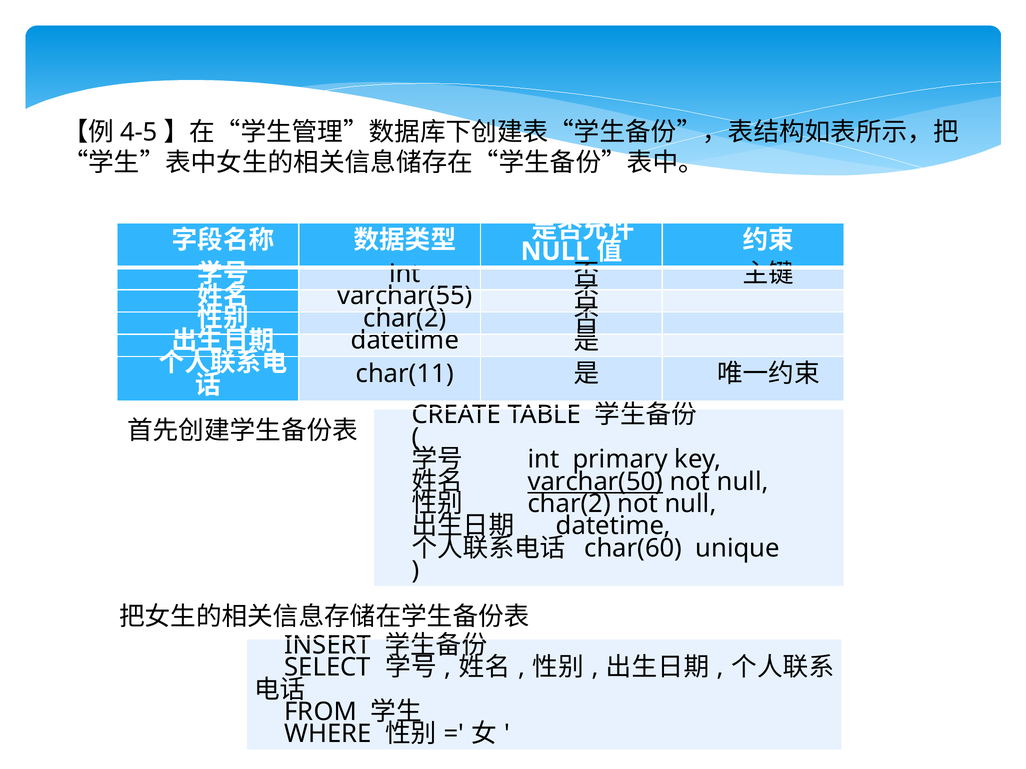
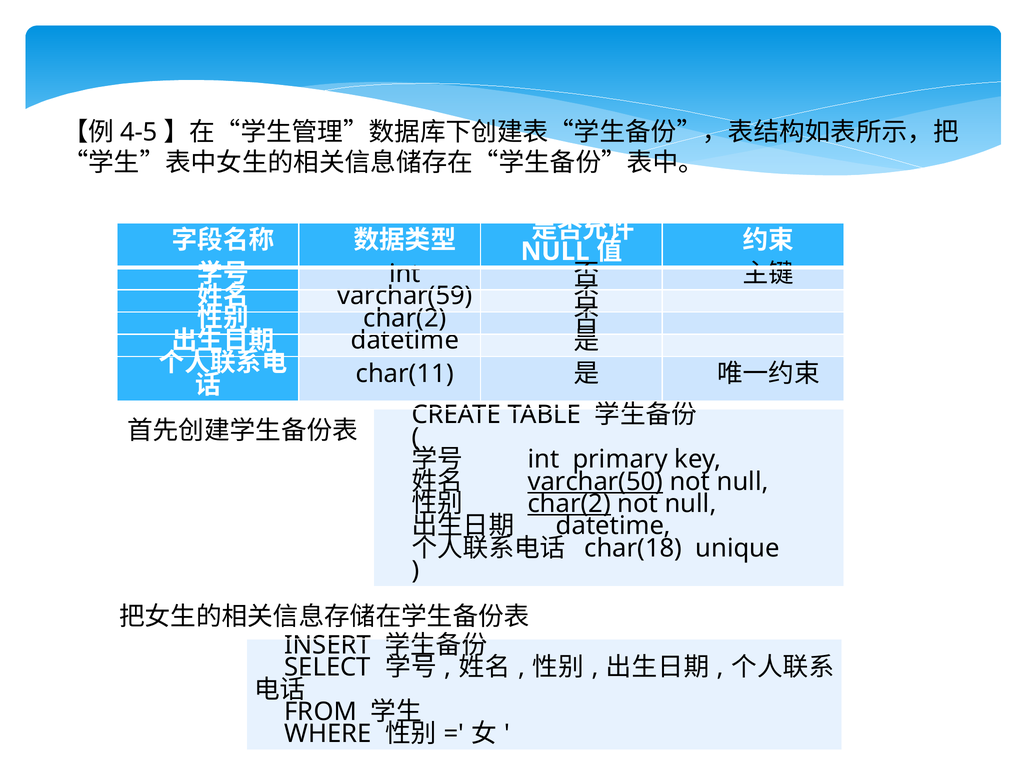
varchar(55: varchar(55 -> varchar(59 (405, 296)
char(2 underline: none -> present (569, 504)
char(60: char(60 -> char(18 (633, 549)
